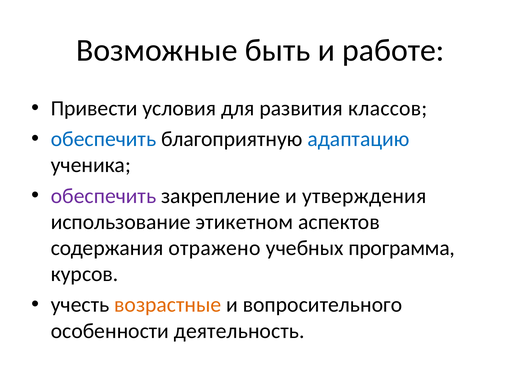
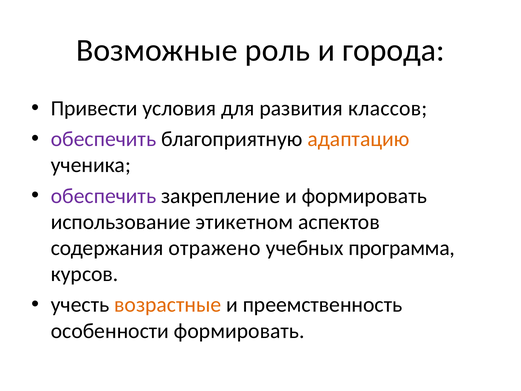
быть: быть -> роль (278, 50)
работе: работе -> города (393, 50)
обеспечить colour: blue -> purple (104, 139)
адаптацию colour: blue -> orange (358, 139)
и утверждения: утверждения -> формировать (364, 196)
вопросительного: вопросительного -> преемственность (322, 305)
особенности деятельность: деятельность -> формировать (239, 331)
